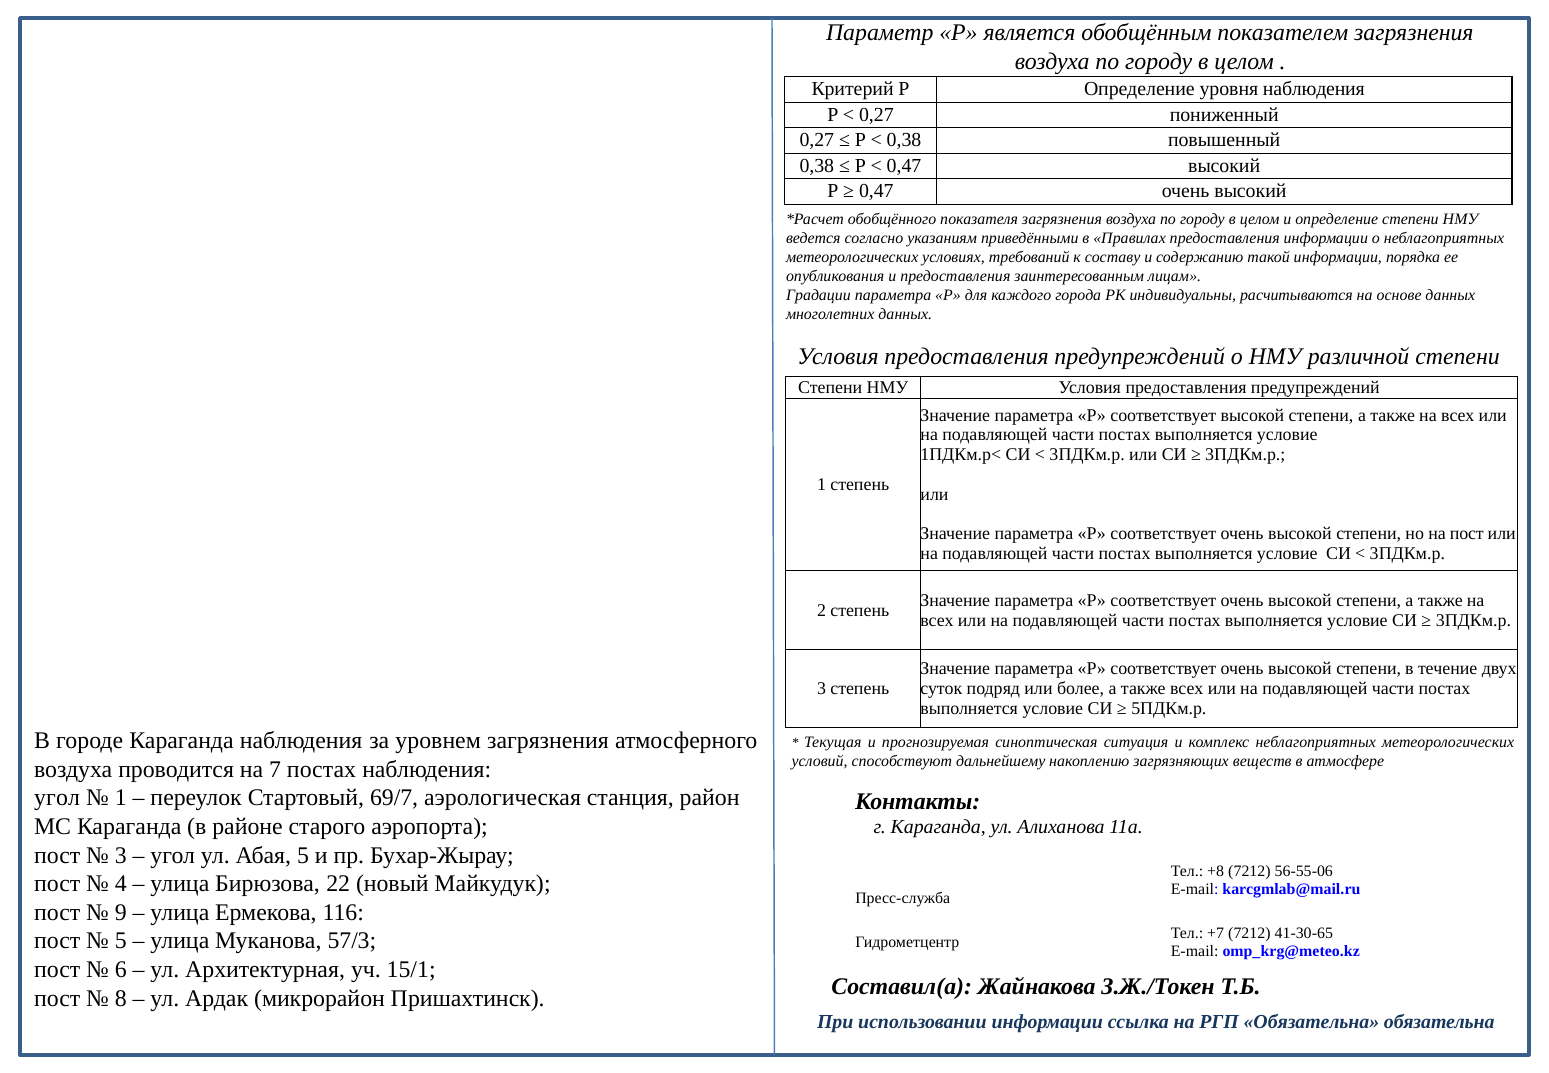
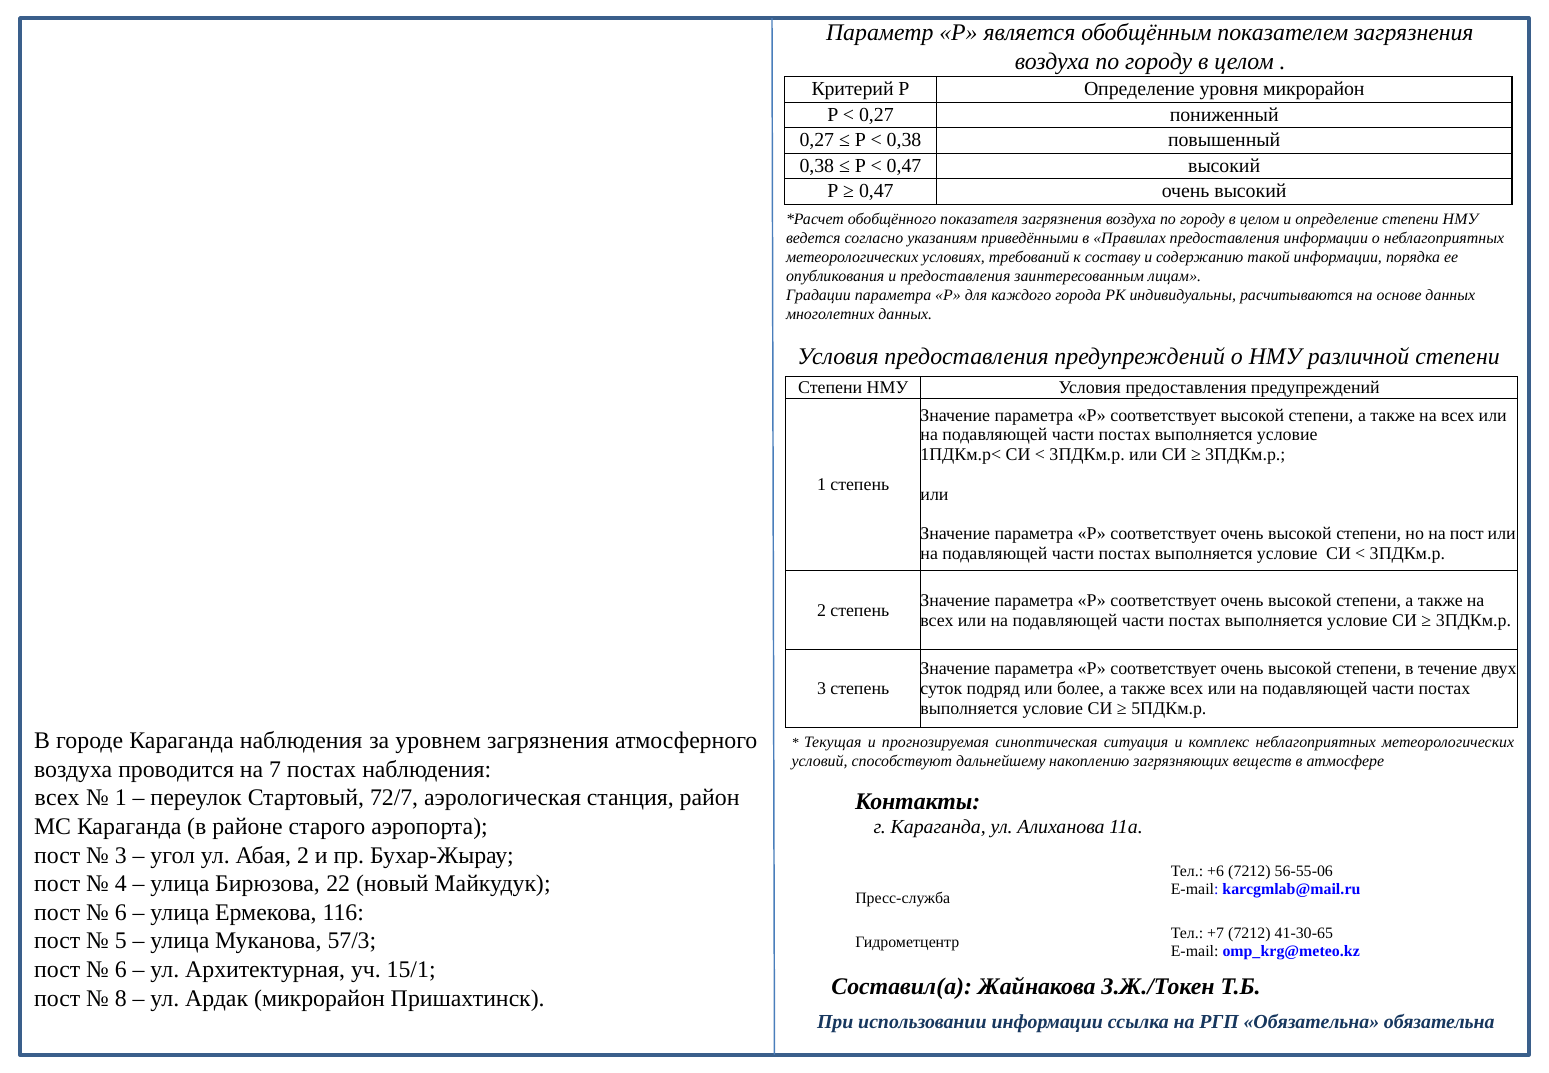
уровня наблюдения: наблюдения -> микрорайон (1314, 89)
угол: угол -> всех (57, 797)
69/7: 69/7 -> 72/7 (394, 797)
Абая 5: 5 -> 2 (303, 855)
+8: +8 -> +6 (1216, 871)
9: 9 -> 6 (121, 912)
